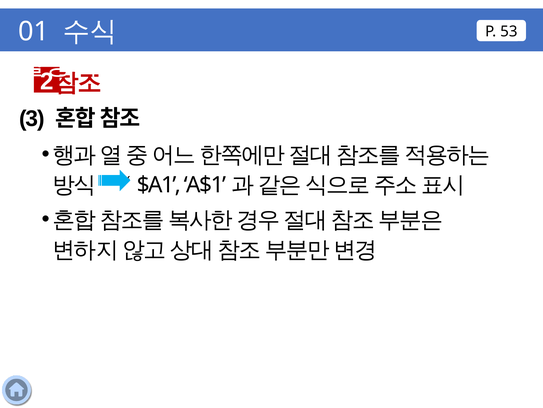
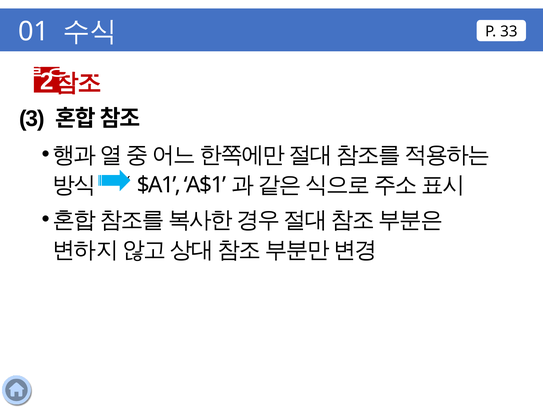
53: 53 -> 33 (509, 32)
